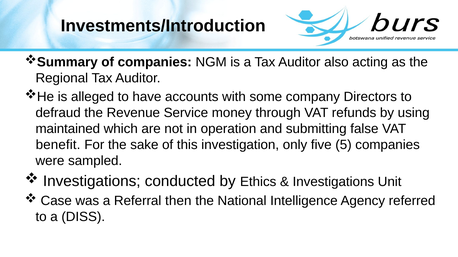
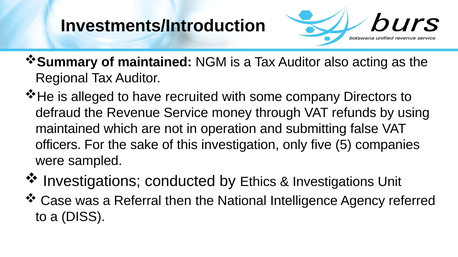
of companies: companies -> maintained (155, 62)
accounts: accounts -> recruited (192, 97)
benefit: benefit -> officers (58, 145)
